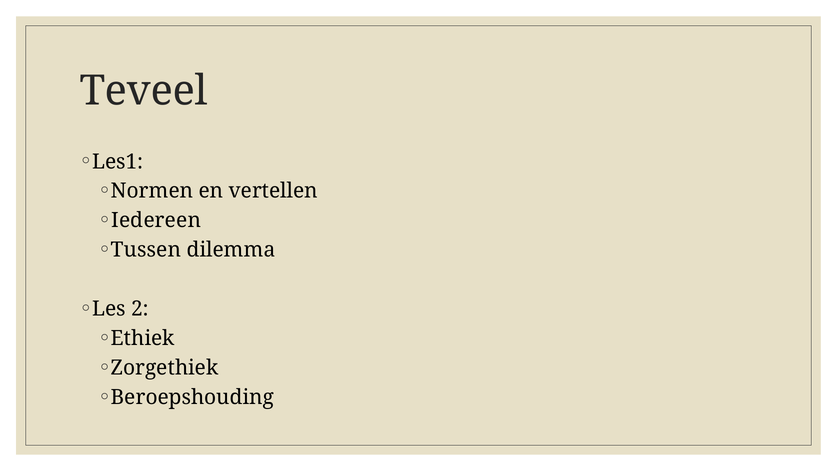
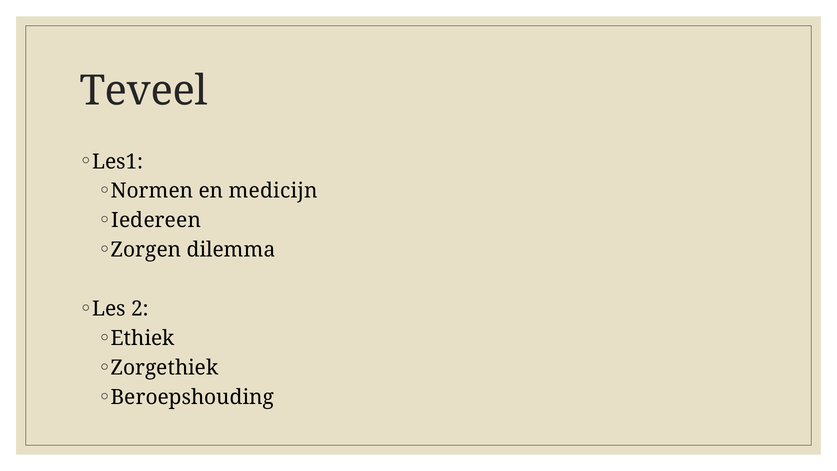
vertellen: vertellen -> medicijn (273, 191)
Tussen: Tussen -> Zorgen (146, 250)
